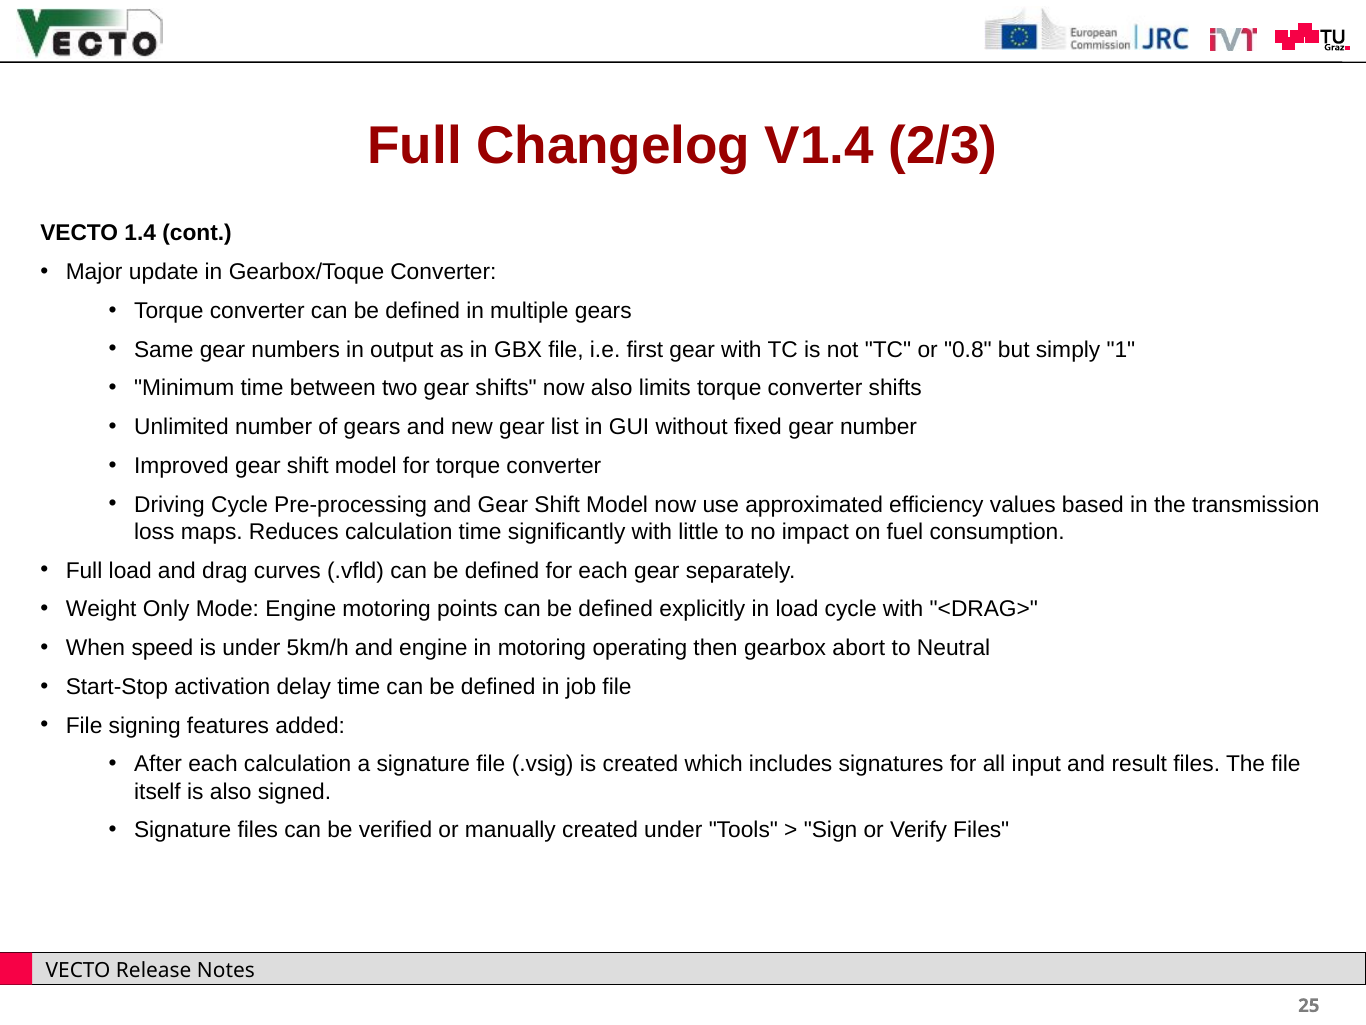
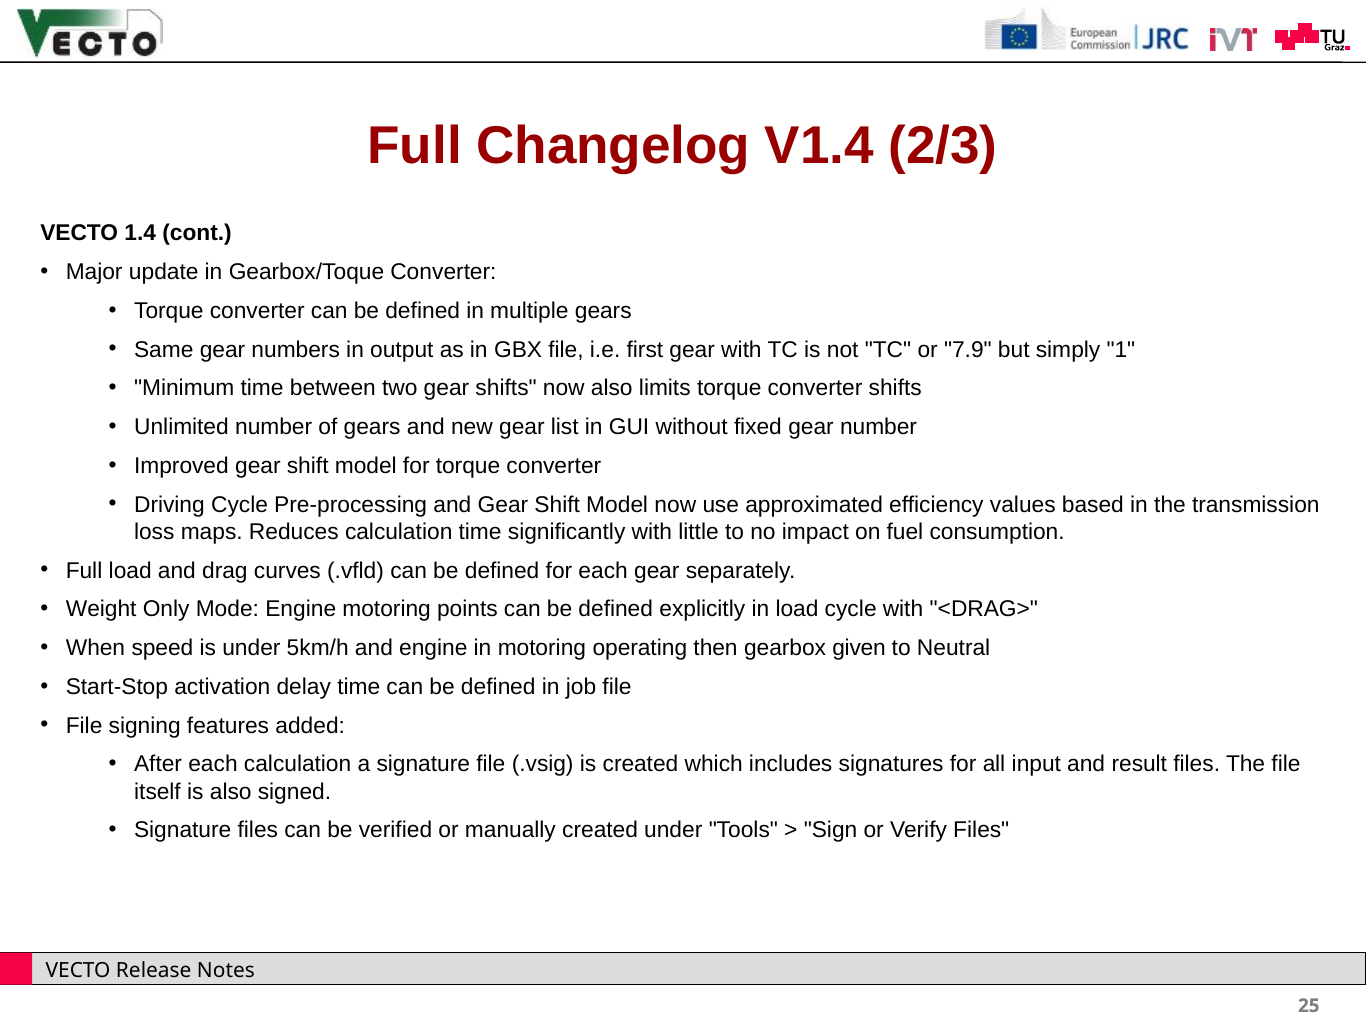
0.8: 0.8 -> 7.9 (968, 349)
abort: abort -> given (859, 648)
